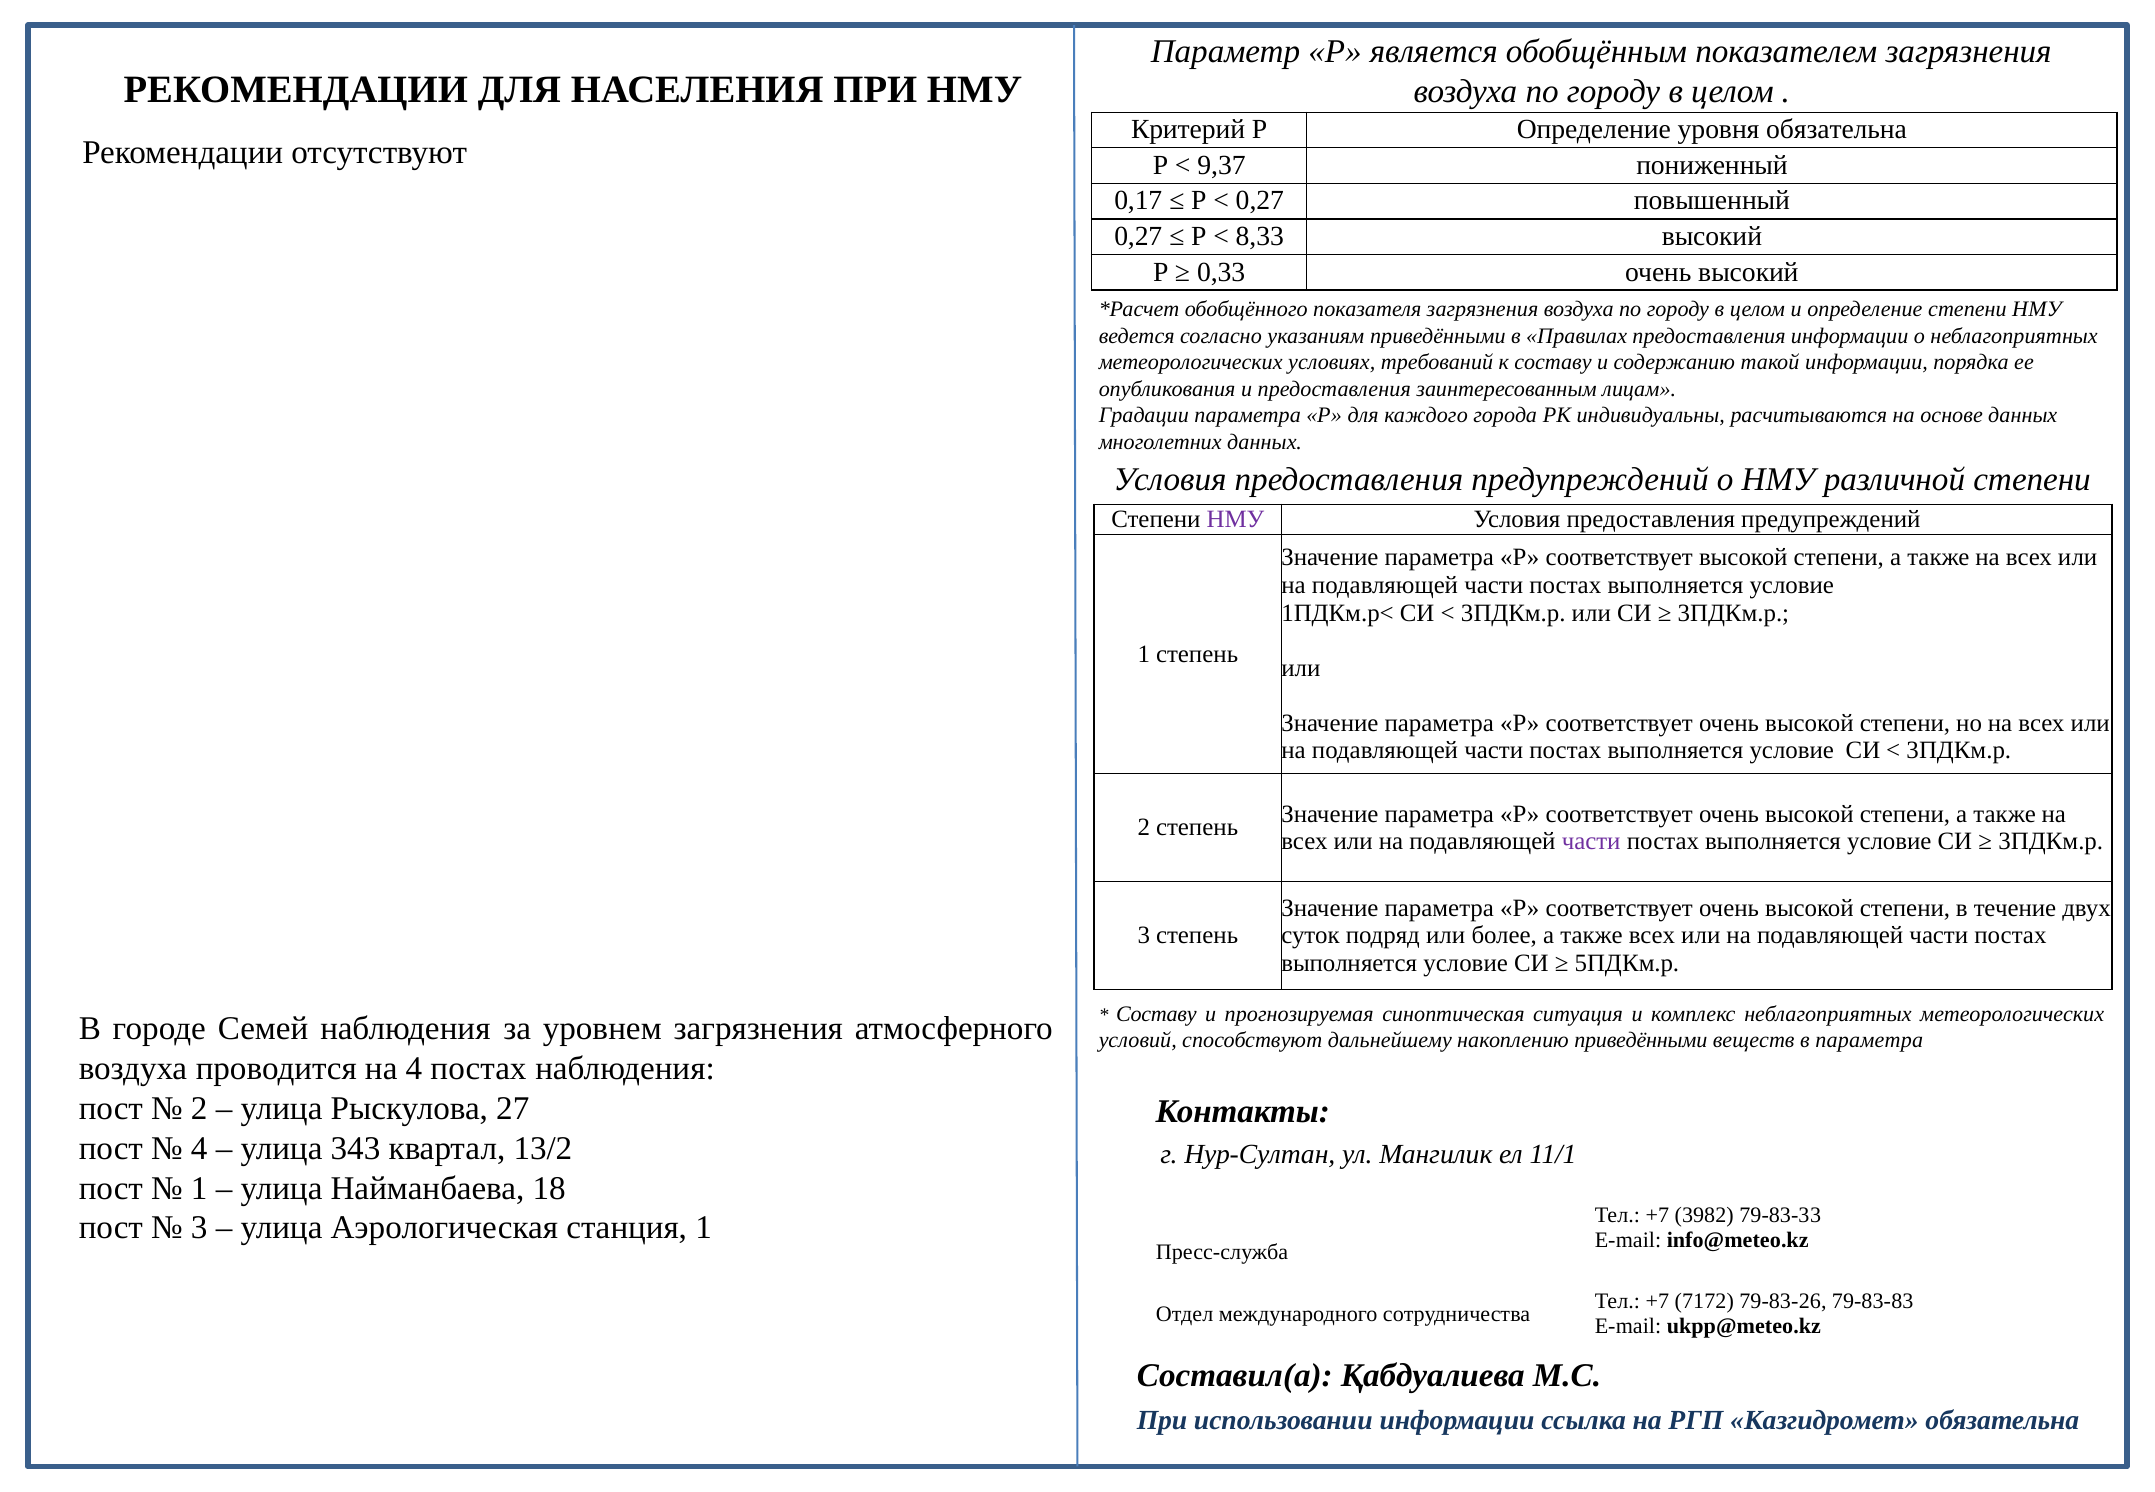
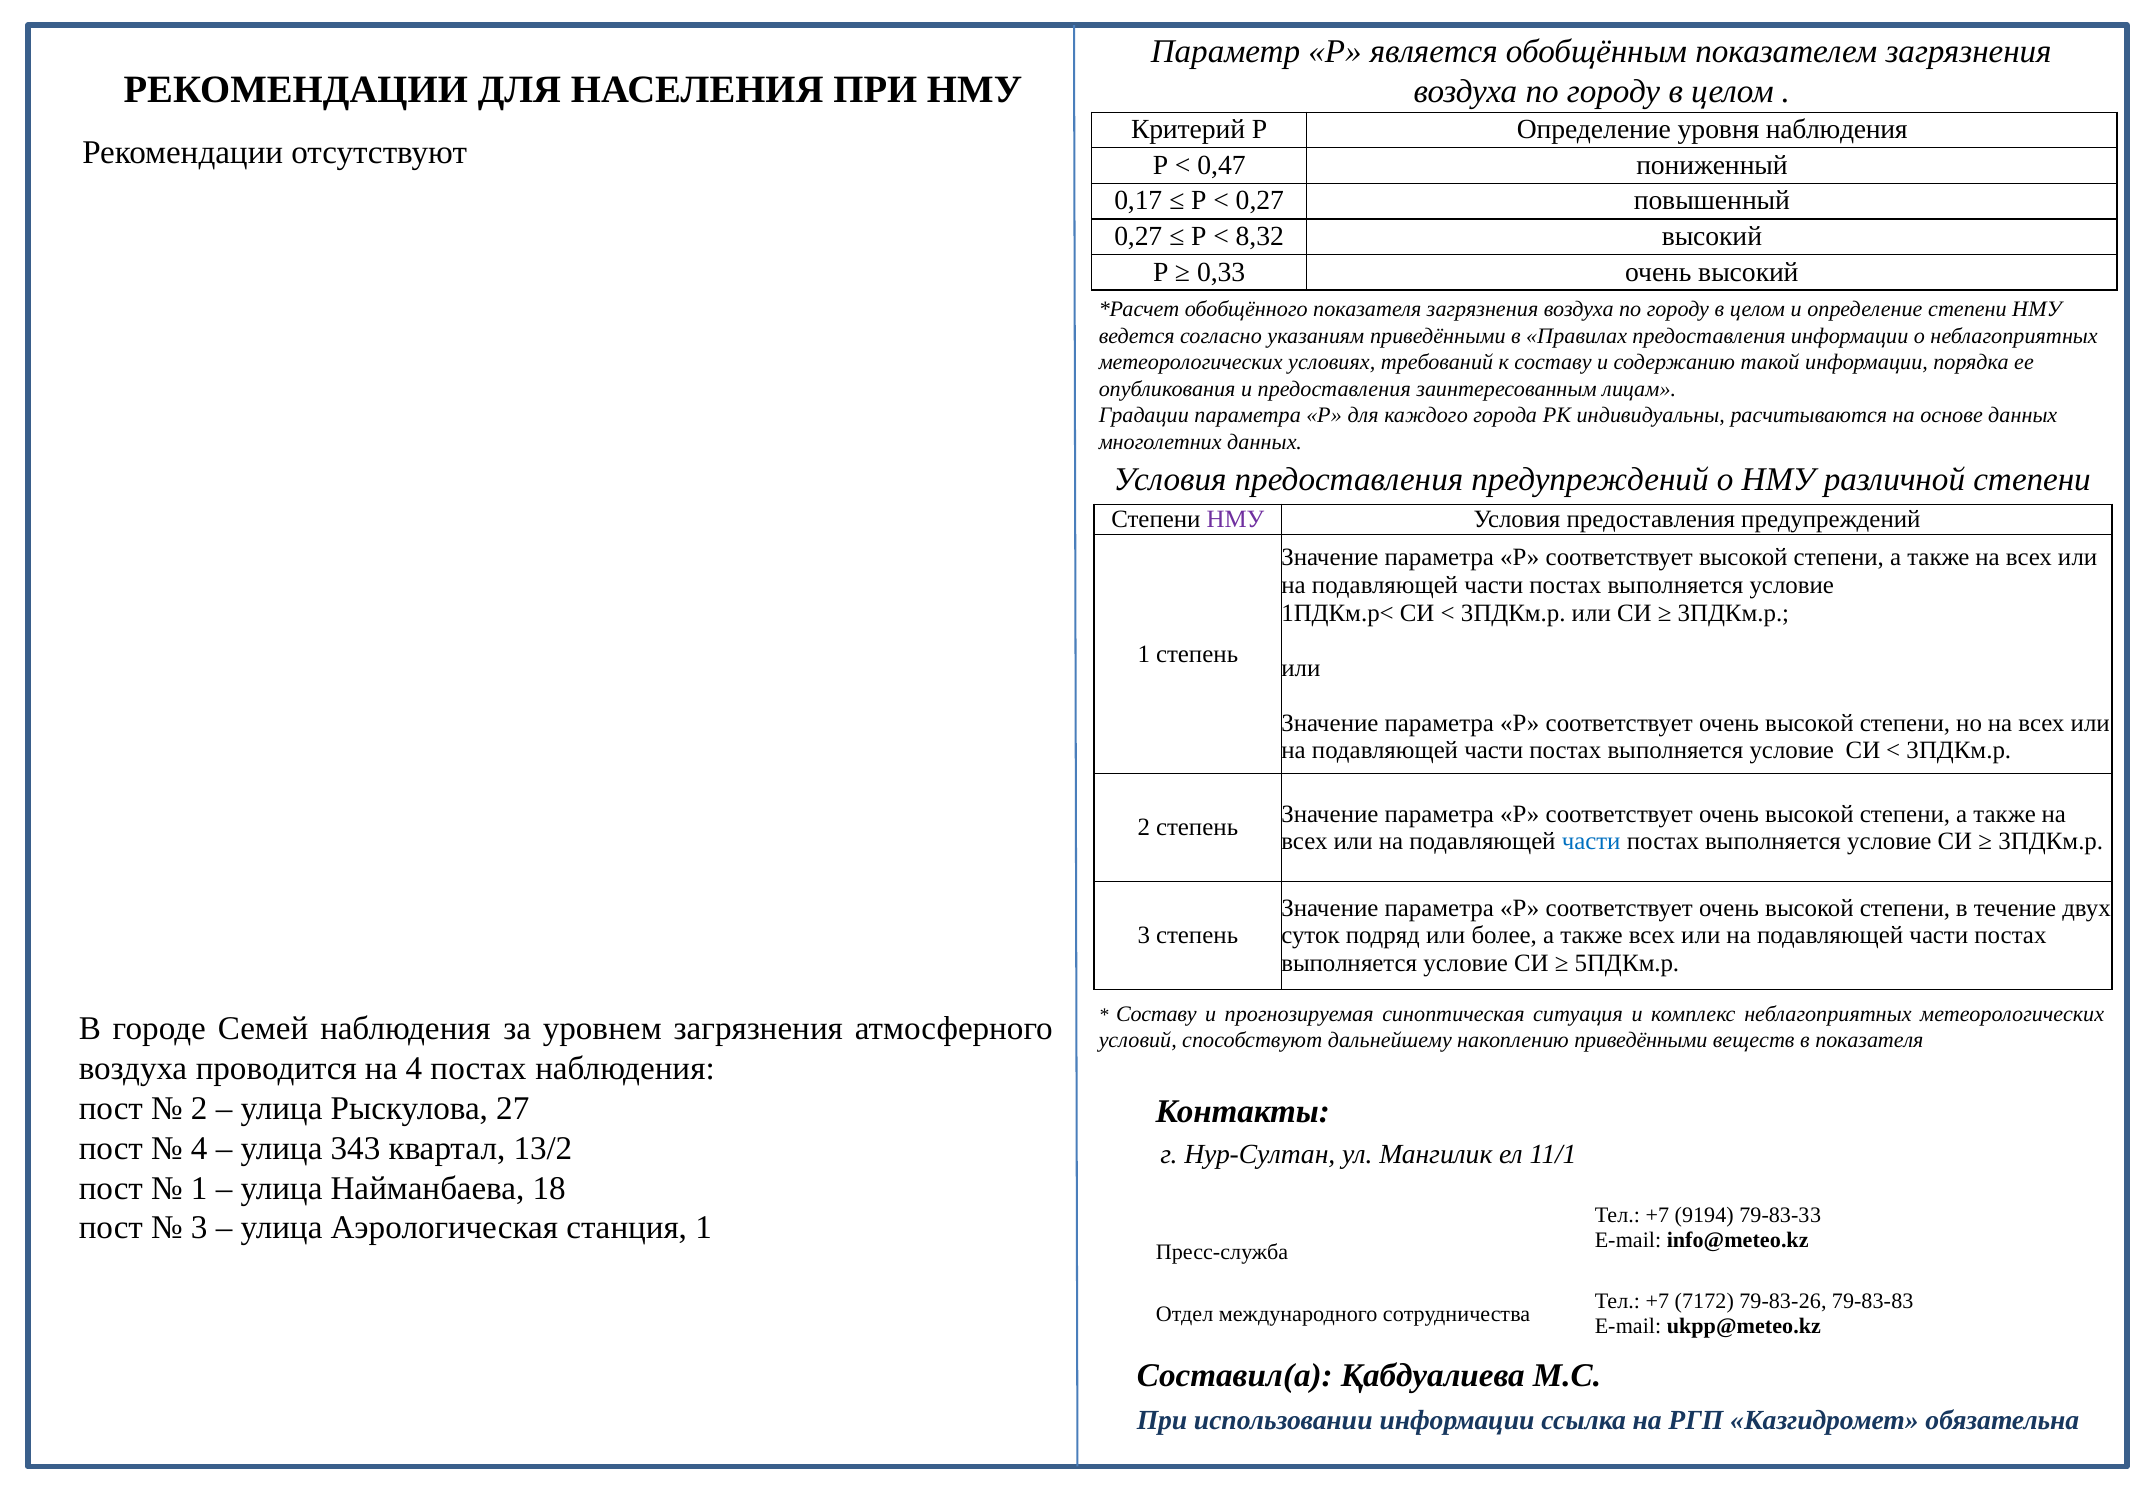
уровня обязательна: обязательна -> наблюдения (1837, 130)
9,37: 9,37 -> 0,47 (1221, 165)
8,33: 8,33 -> 8,32 (1260, 236)
части colour: purple -> blue (1591, 842)
в параметра: параметра -> показателя (1869, 1040)
3982: 3982 -> 9194 (1704, 1215)
